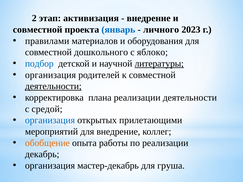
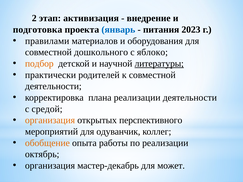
совместной: совместной -> подготовка (38, 30)
личного: личного -> питания (161, 30)
подбор colour: blue -> orange (39, 64)
организация: организация -> практически (51, 75)
деятельности underline: present -> none (53, 86)
организация colour: blue -> orange (50, 120)
прилетающими: прилетающими -> перспективного (151, 120)
для внедрение: внедрение -> одуванчик (118, 132)
декабрь: декабрь -> октябрь (42, 154)
груша: груша -> может (171, 166)
